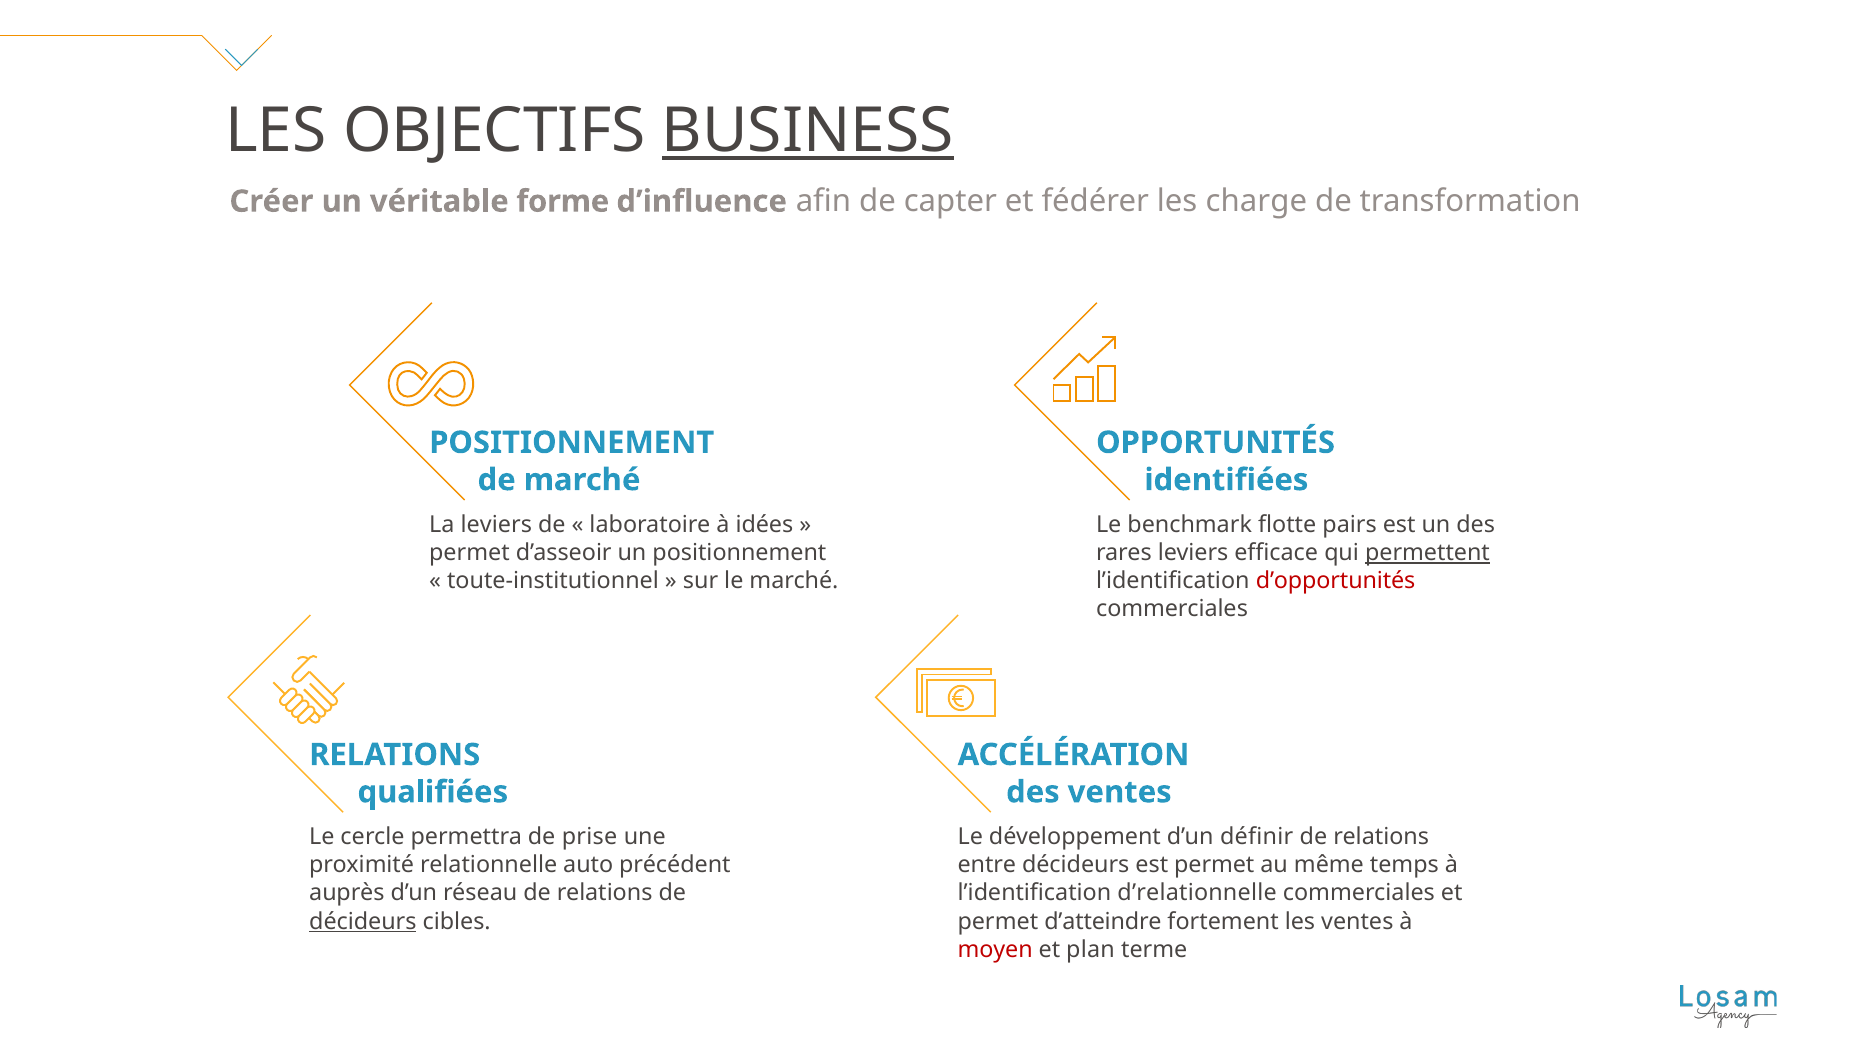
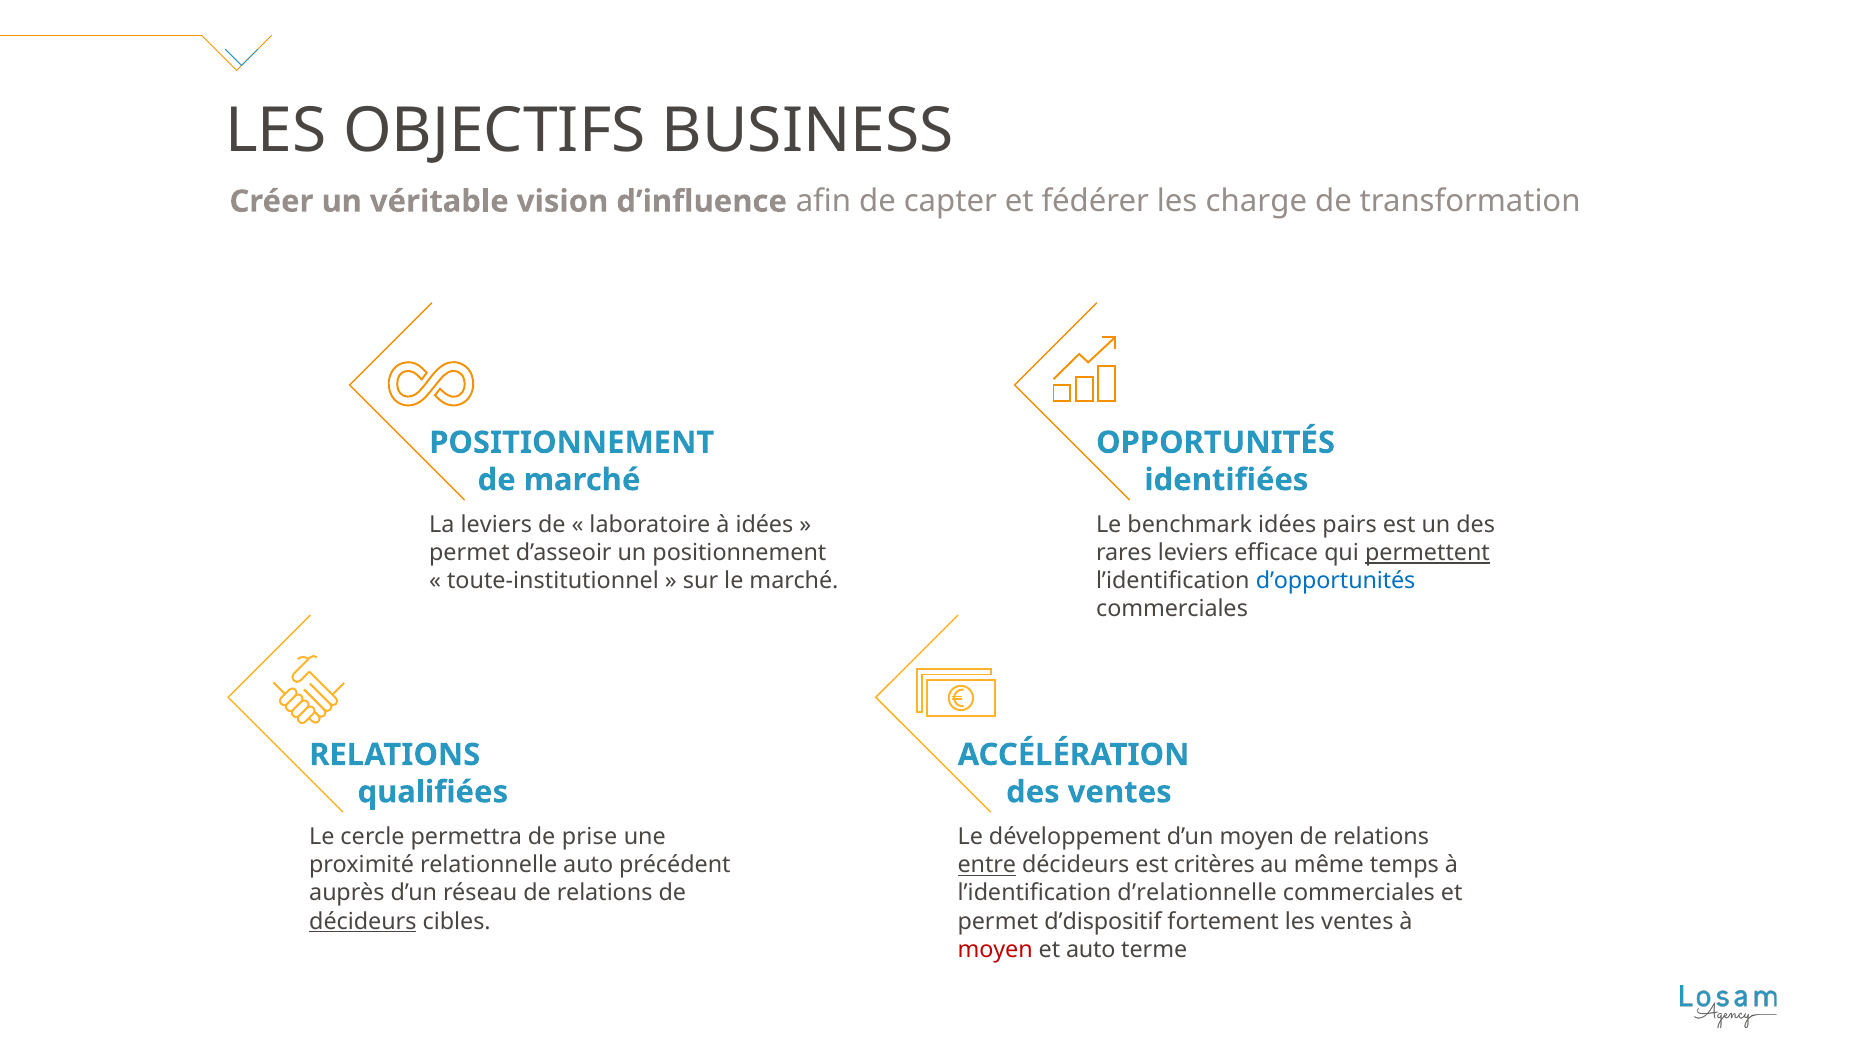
BUSINESS underline: present -> none (808, 131)
forme: forme -> vision (563, 202)
benchmark flotte: flotte -> idées (1287, 525)
d’opportunités colour: red -> blue (1336, 581)
d’un définir: définir -> moyen (1257, 837)
entre underline: none -> present (987, 866)
est permet: permet -> critères (1214, 866)
d’atteindre: d’atteindre -> d’dispositif (1103, 922)
et plan: plan -> auto (1091, 950)
